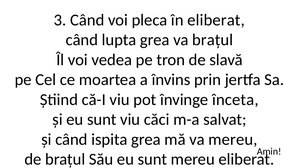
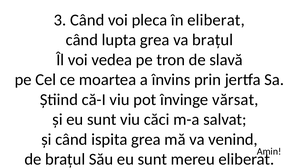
înceta: înceta -> vărsat (235, 100)
va mereu: mereu -> venind (233, 140)
